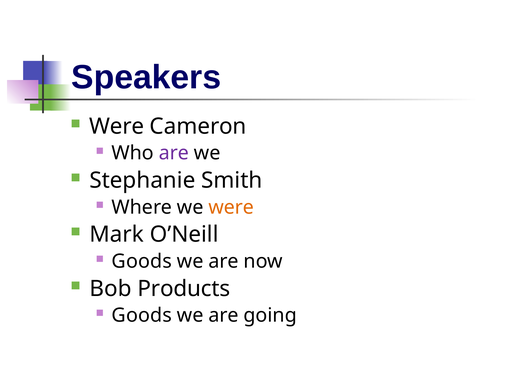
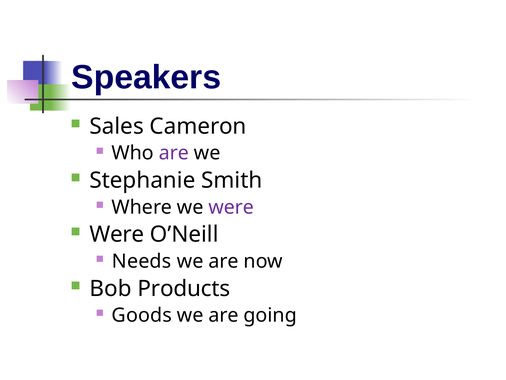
Were: Were -> Sales (117, 126)
were colour: orange -> purple (231, 207)
Mark: Mark -> Were (117, 234)
Goods: Goods -> Needs (142, 261)
